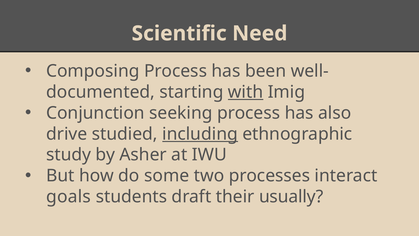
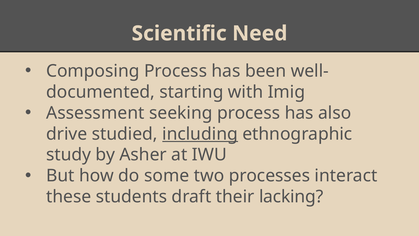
with underline: present -> none (246, 92)
Conjunction: Conjunction -> Assessment (95, 113)
goals: goals -> these (69, 197)
usually: usually -> lacking (291, 197)
